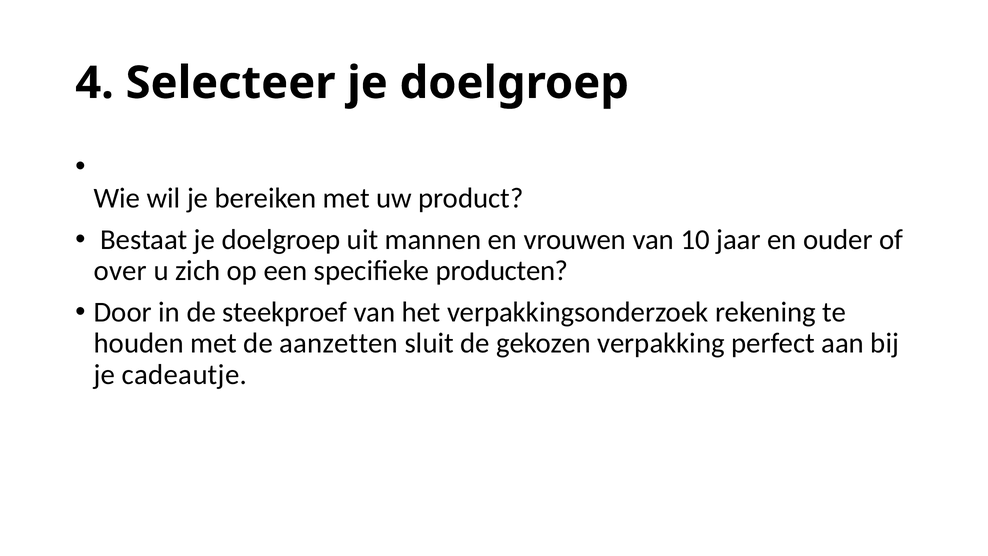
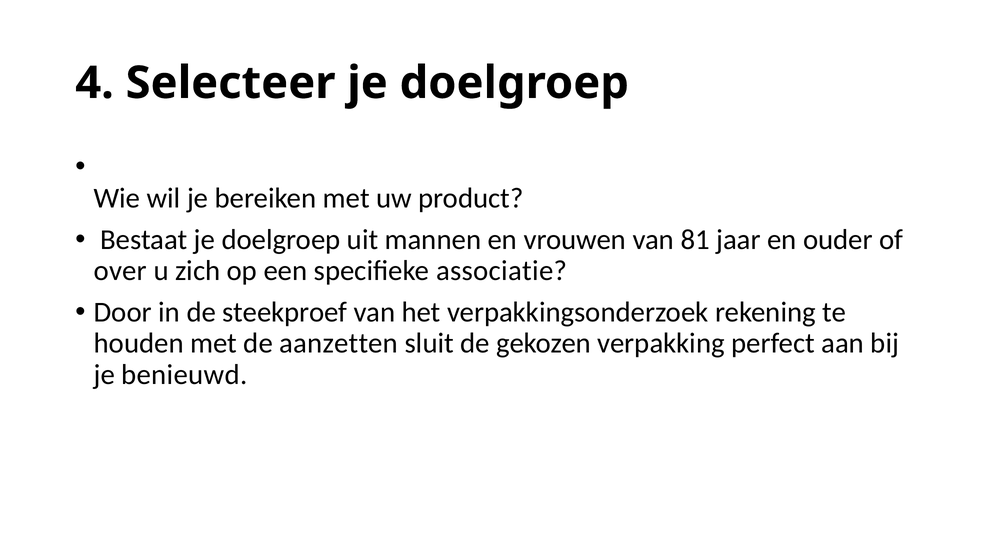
10: 10 -> 81 (695, 240)
producten: producten -> associatie (502, 271)
cadeautje: cadeautje -> benieuwd (184, 374)
